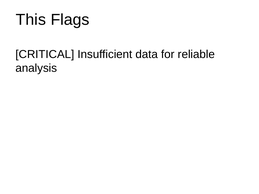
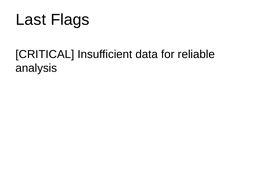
This: This -> Last (31, 20)
